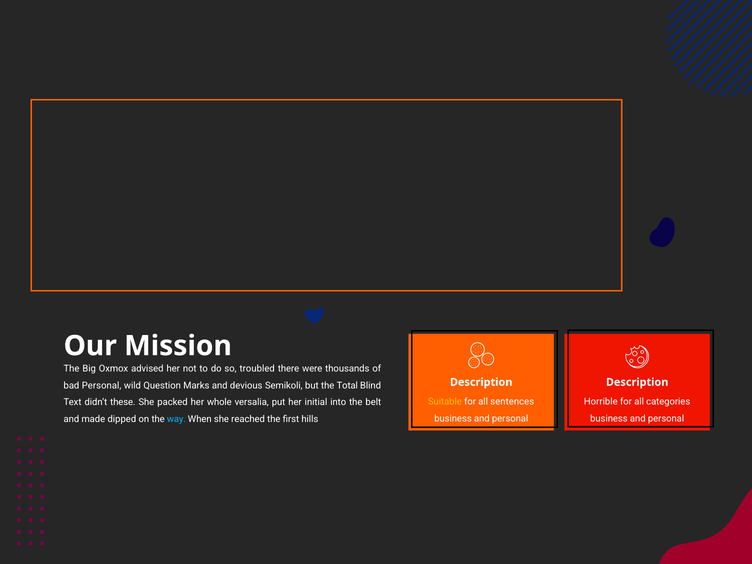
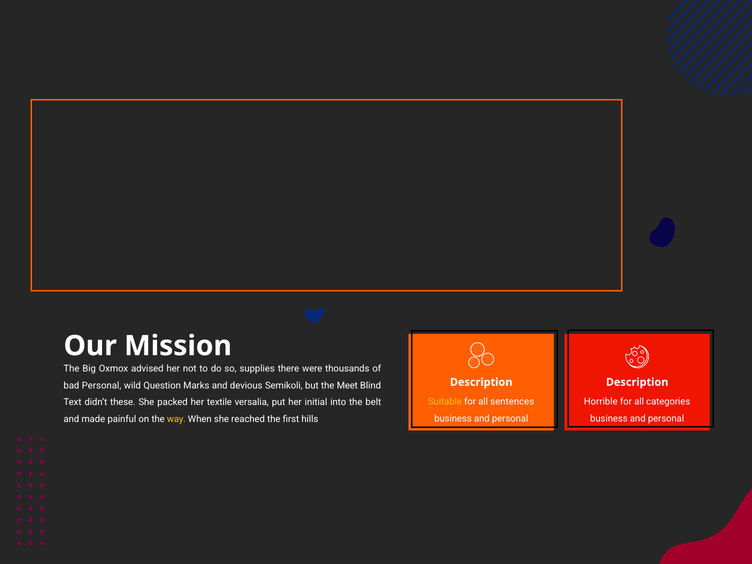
troubled: troubled -> supplies (257, 368)
Total: Total -> Meet (347, 385)
whole: whole -> textile (219, 402)
dipped: dipped -> painful (122, 419)
way colour: light blue -> yellow (176, 419)
